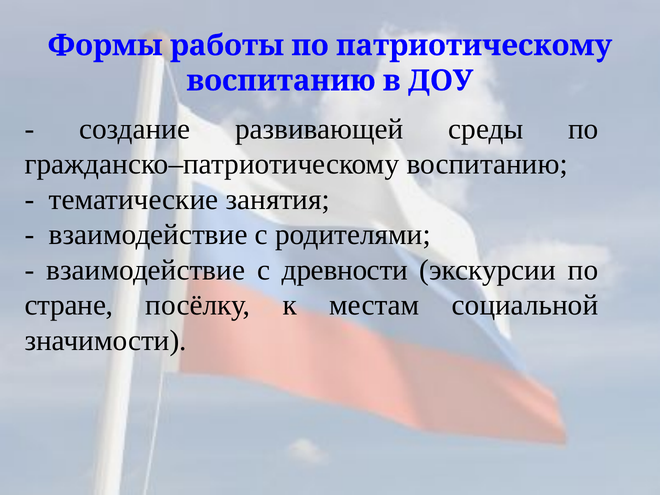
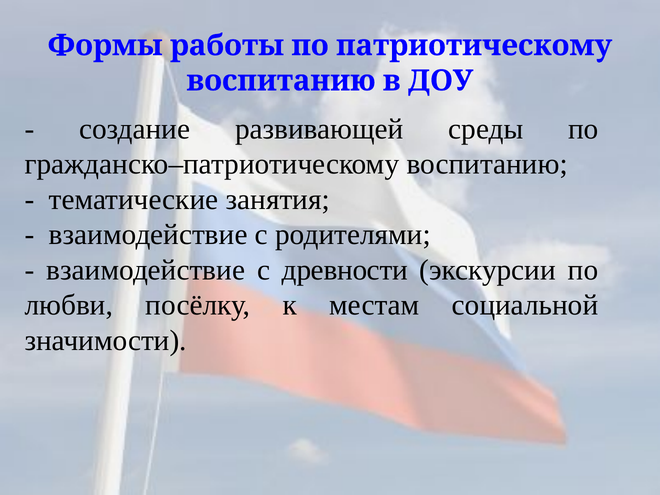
стране: стране -> любви (69, 305)
